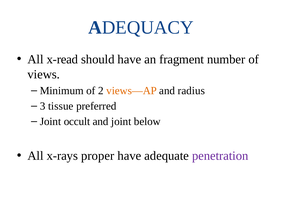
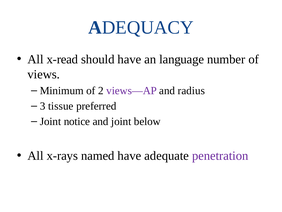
fragment: fragment -> language (182, 59)
views—AP colour: orange -> purple (132, 90)
occult: occult -> notice (77, 121)
proper: proper -> named (98, 155)
